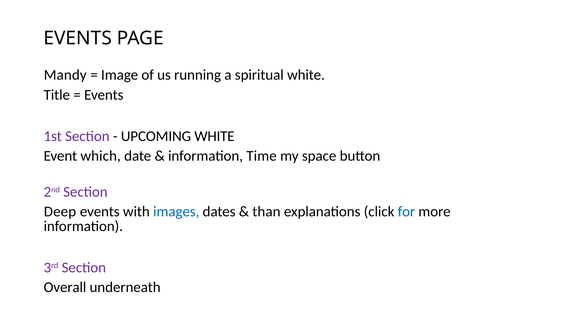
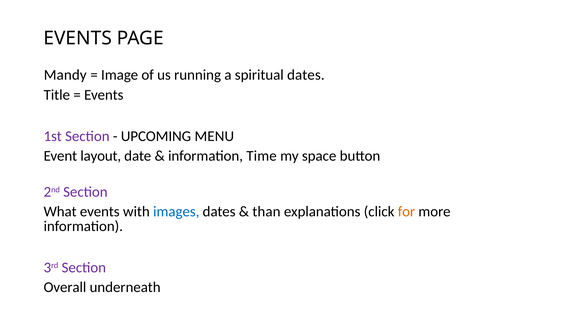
spiritual white: white -> dates (306, 75)
UPCOMING WHITE: WHITE -> MENU (214, 136)
which: which -> layout (101, 156)
Deep: Deep -> What (60, 212)
for colour: blue -> orange (406, 212)
